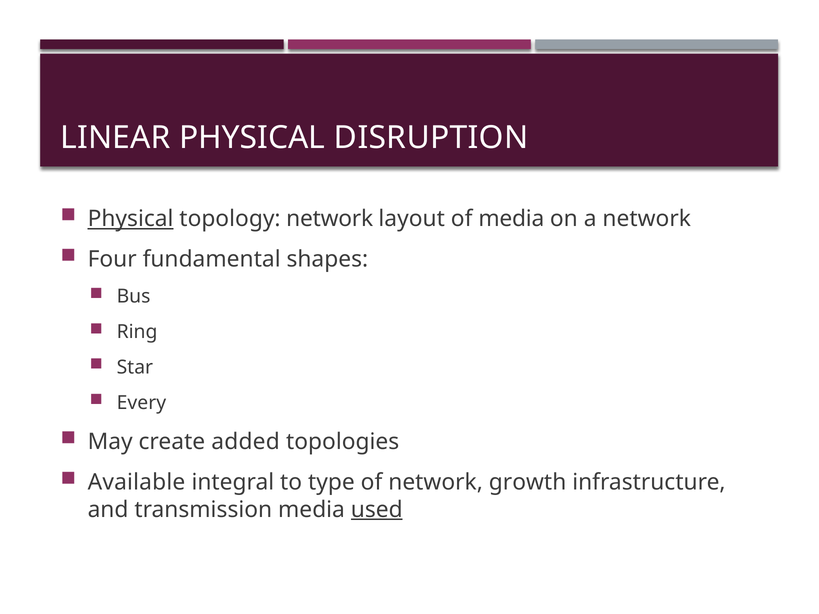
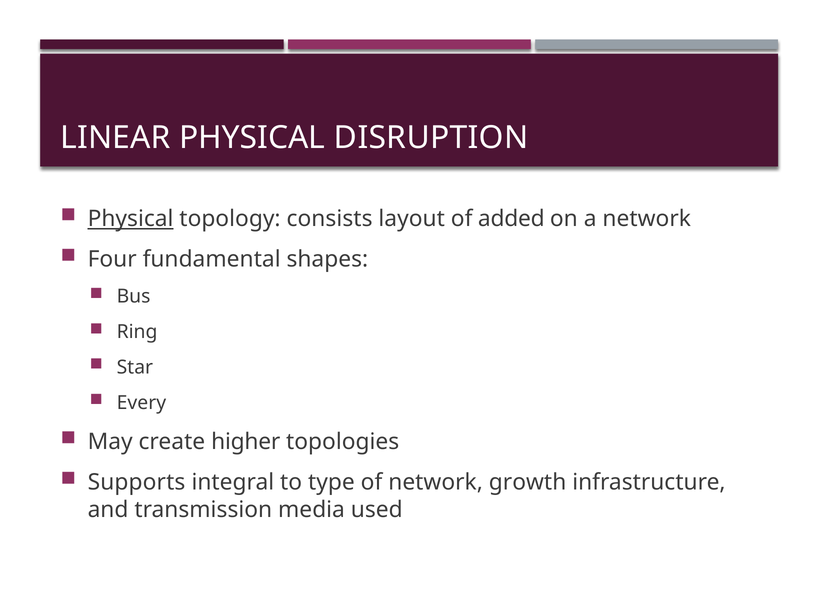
topology network: network -> consists (330, 219)
of media: media -> added (511, 219)
added: added -> higher (246, 442)
Available: Available -> Supports (137, 482)
used underline: present -> none (377, 510)
